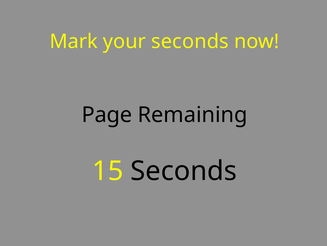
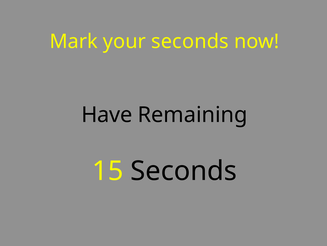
Page: Page -> Have (107, 115)
